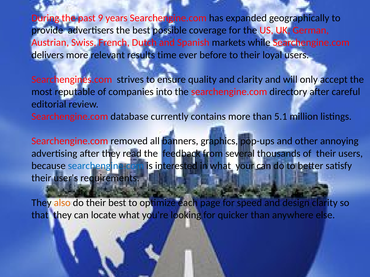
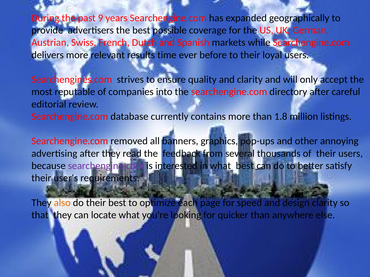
5.1: 5.1 -> 1.8 (281, 117)
searchengine.com colour: blue -> purple (106, 166)
what your: your -> best (245, 166)
